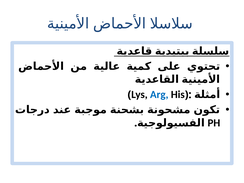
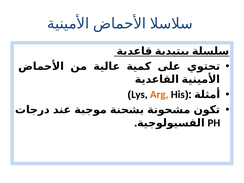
Arg colour: blue -> orange (159, 95)
